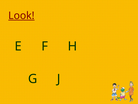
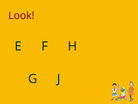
Look underline: present -> none (21, 16)
